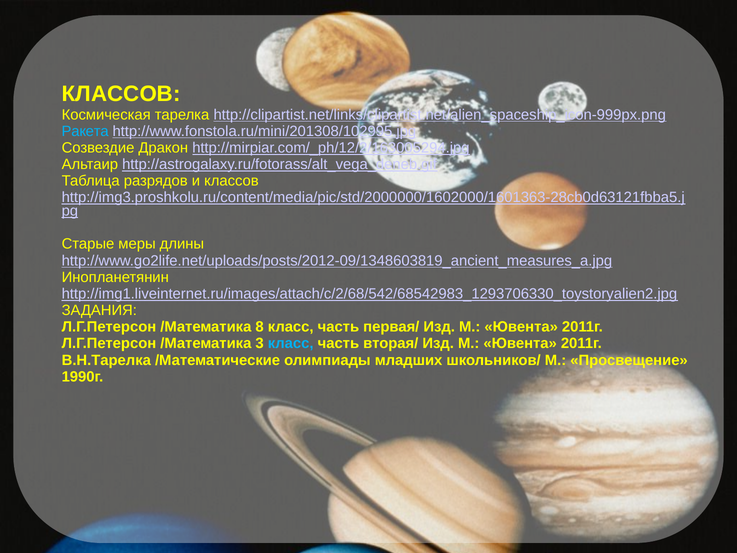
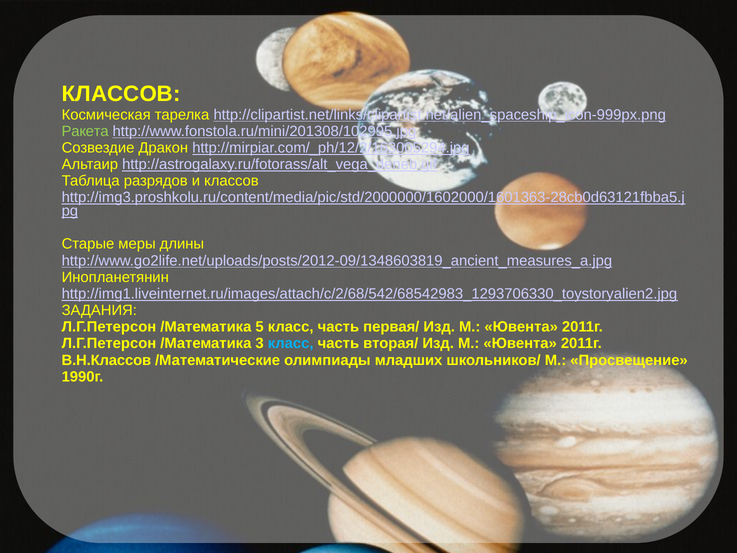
Ракета colour: light blue -> light green (85, 131)
8: 8 -> 5 (260, 327)
В.Н.Тарелка: В.Н.Тарелка -> В.Н.Классов (106, 360)
